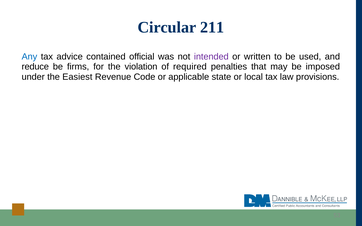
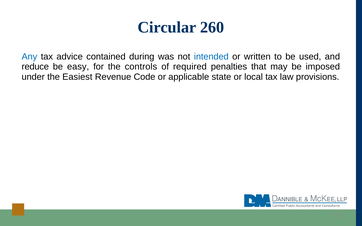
211: 211 -> 260 (212, 27)
official: official -> during (142, 57)
intended colour: purple -> blue (211, 57)
firms: firms -> easy (78, 67)
violation: violation -> controls (141, 67)
